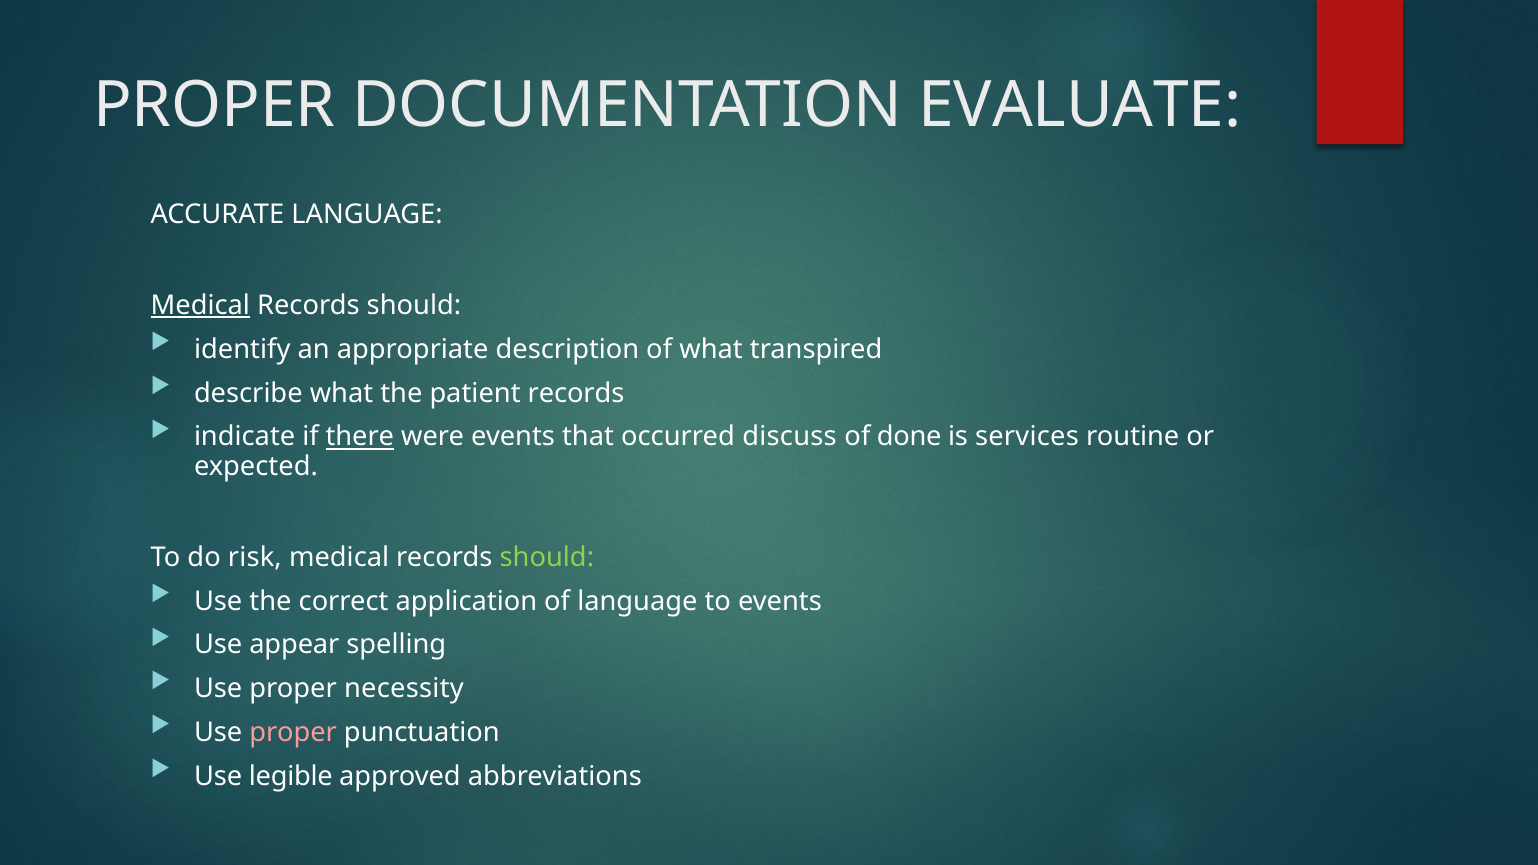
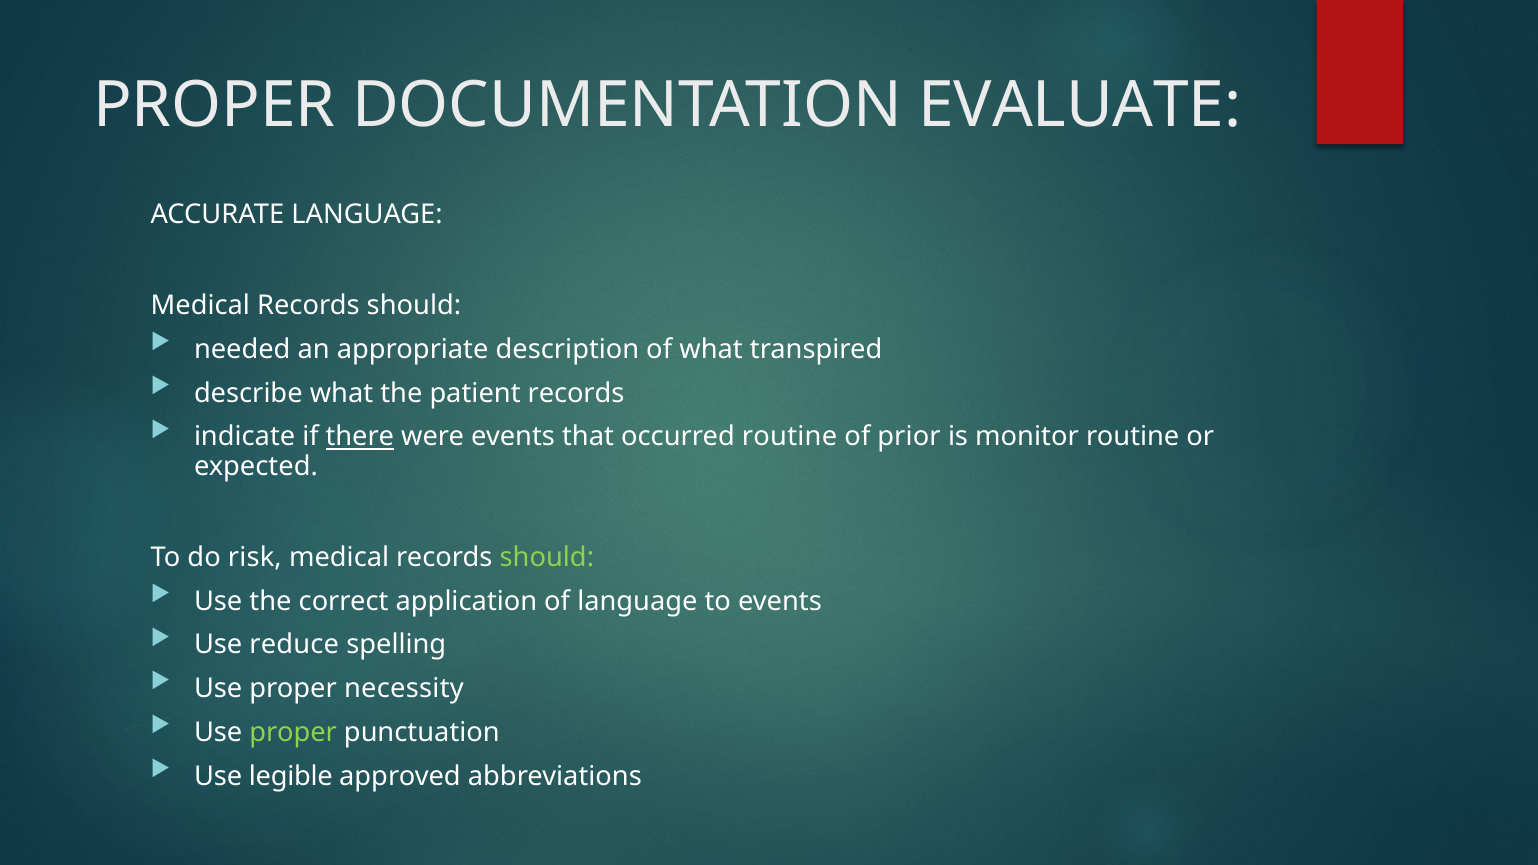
Medical underline: present -> none (200, 306)
identify: identify -> needed (242, 349)
occurred discuss: discuss -> routine (790, 437)
done: done -> prior (909, 437)
services: services -> monitor (1027, 437)
appear: appear -> reduce (294, 645)
proper colour: pink -> light green (293, 733)
